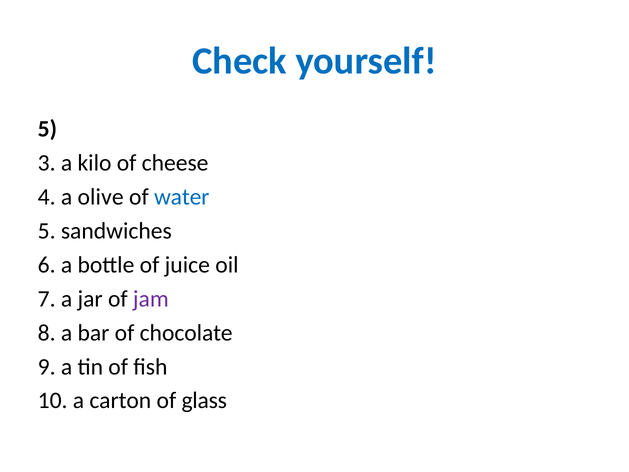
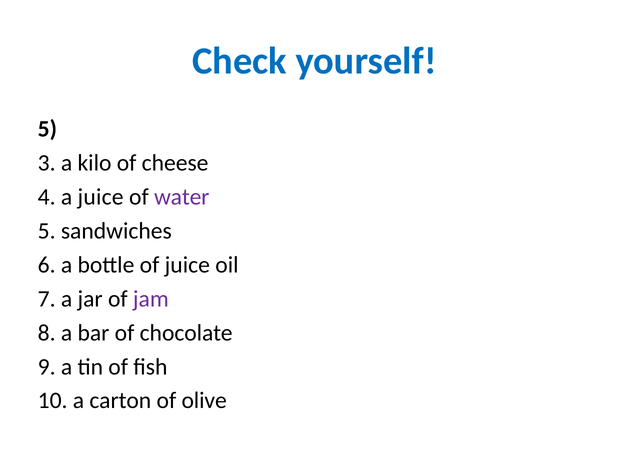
a olive: olive -> juice (101, 197)
water colour: blue -> purple (182, 197)
glass: glass -> olive (204, 400)
